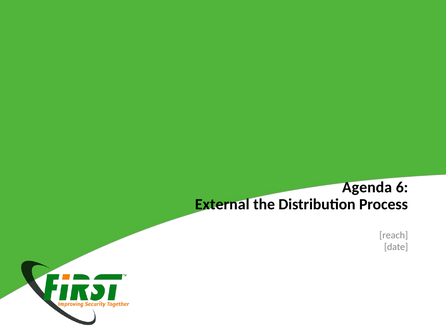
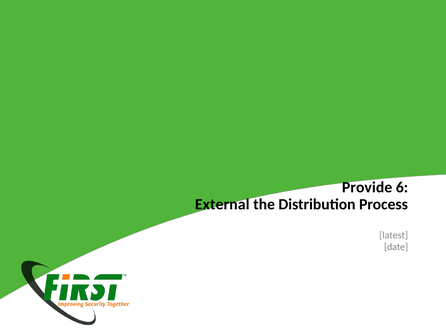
Agenda: Agenda -> Provide (367, 187)
reach: reach -> latest (394, 235)
